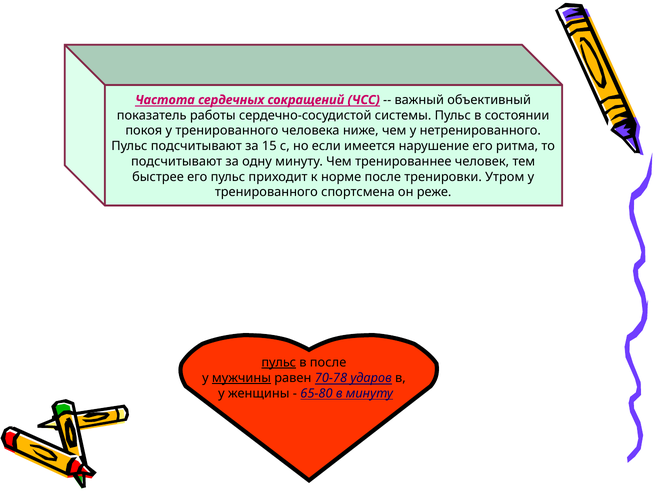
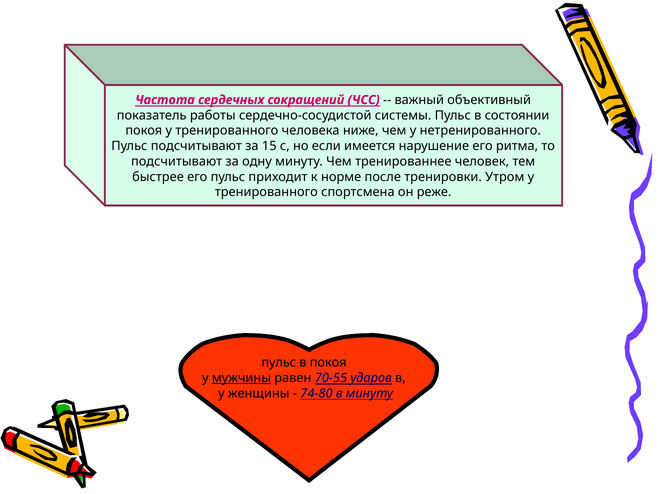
пульс underline: present -> none (279, 362)
в после: после -> покоя (328, 362)
70-78: 70-78 -> 70-55 (331, 378)
65-80: 65-80 -> 74-80 (316, 393)
